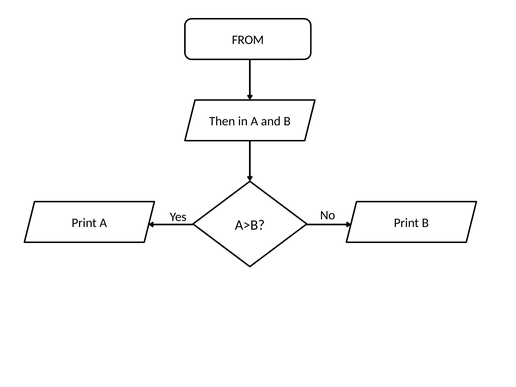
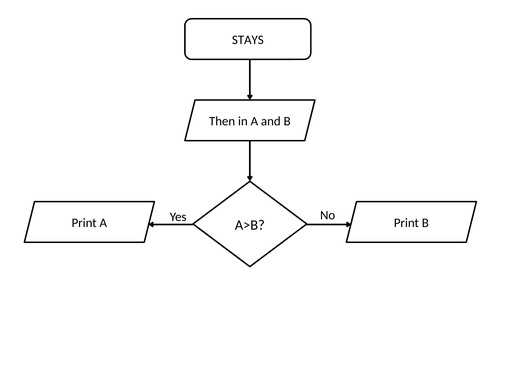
FROM: FROM -> STAYS (248, 40)
